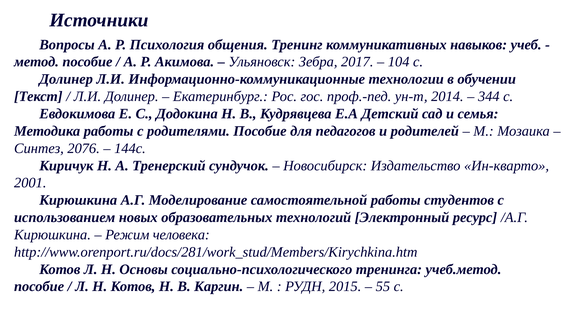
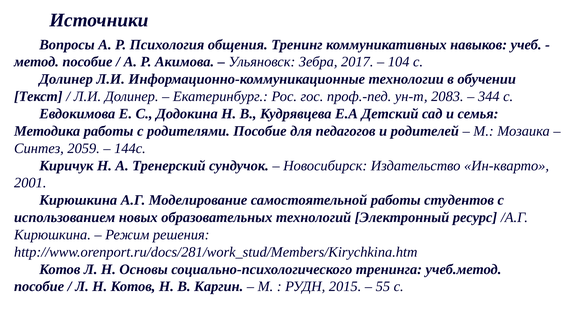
2014: 2014 -> 2083 (447, 96)
2076: 2076 -> 2059 (84, 148)
человека: человека -> решения (181, 235)
